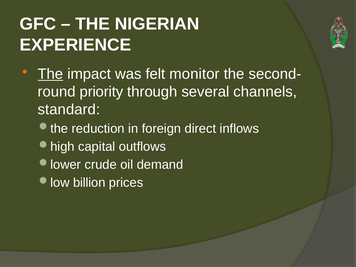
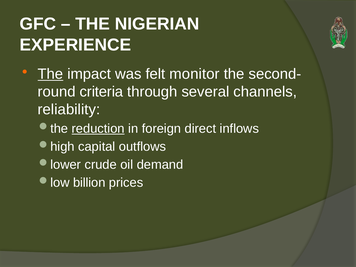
priority: priority -> criteria (101, 92)
standard: standard -> reliability (69, 110)
reduction underline: none -> present (98, 129)
